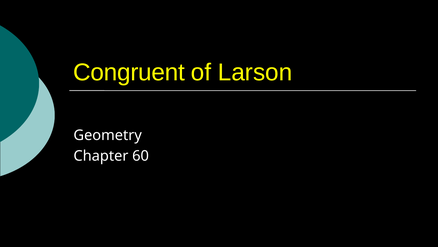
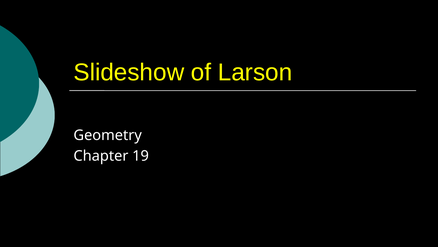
Congruent: Congruent -> Slideshow (129, 72)
60: 60 -> 19 (141, 156)
